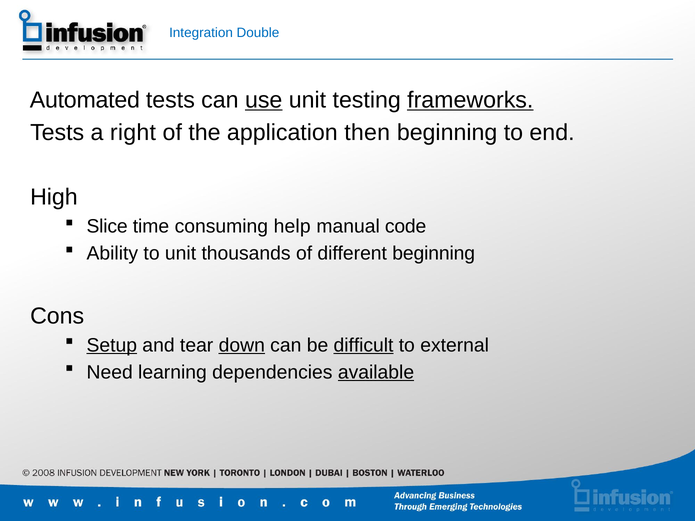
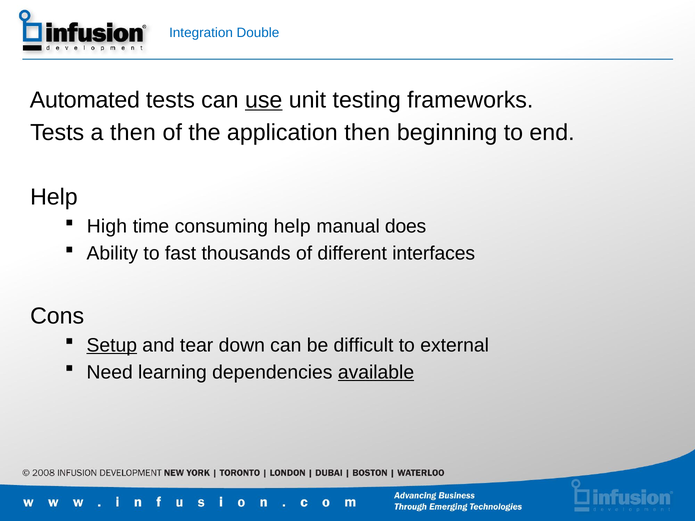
frameworks underline: present -> none (470, 100)
a right: right -> then (133, 133)
High: High -> Help (54, 197)
Slice: Slice -> High (107, 226)
code: code -> does (406, 226)
to unit: unit -> fast (181, 253)
different beginning: beginning -> interfaces (434, 253)
down underline: present -> none (242, 345)
difficult underline: present -> none (364, 345)
